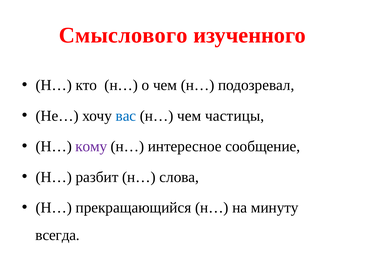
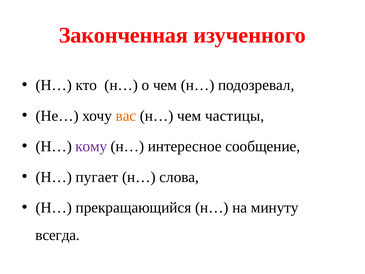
Смыслового: Смыслового -> Законченная (123, 35)
вас colour: blue -> orange (126, 116)
разбит: разбит -> пугает (97, 177)
